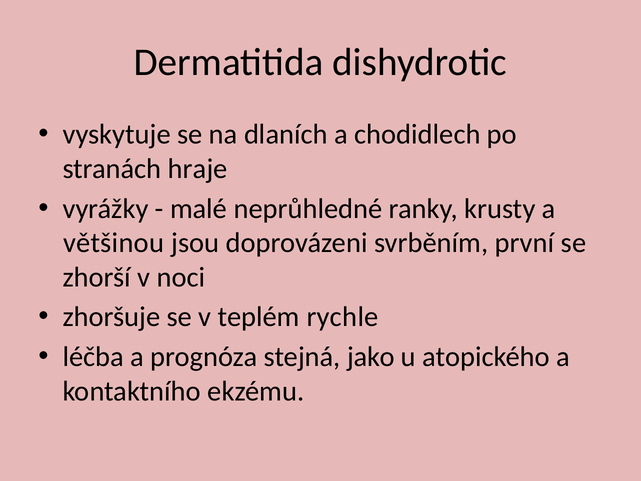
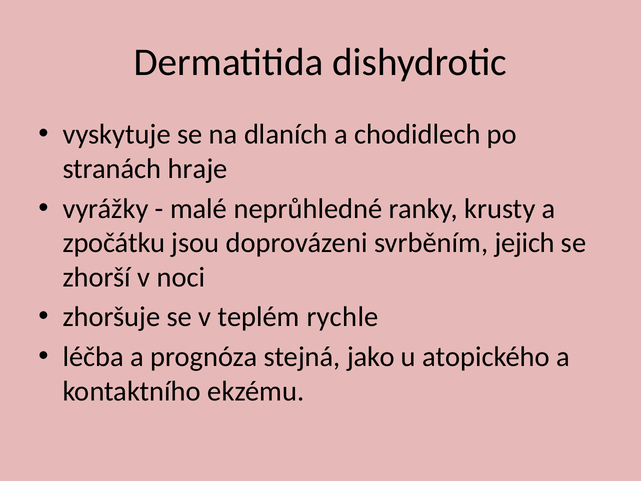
většinou: většinou -> zpočátku (114, 243)
první: první -> jejich (525, 243)
